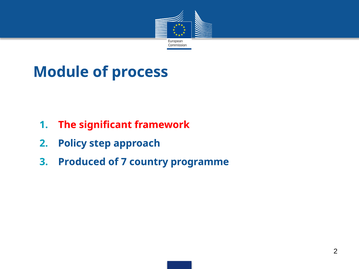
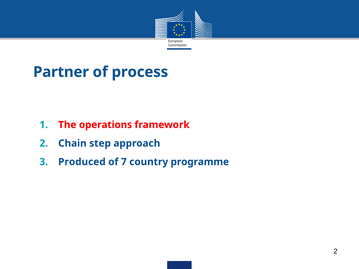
Module: Module -> Partner (61, 72)
significant: significant -> operations (106, 125)
Policy: Policy -> Chain (72, 143)
